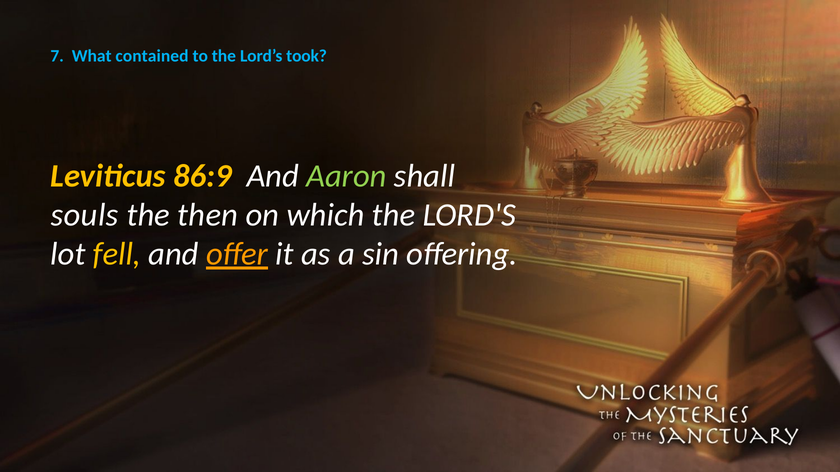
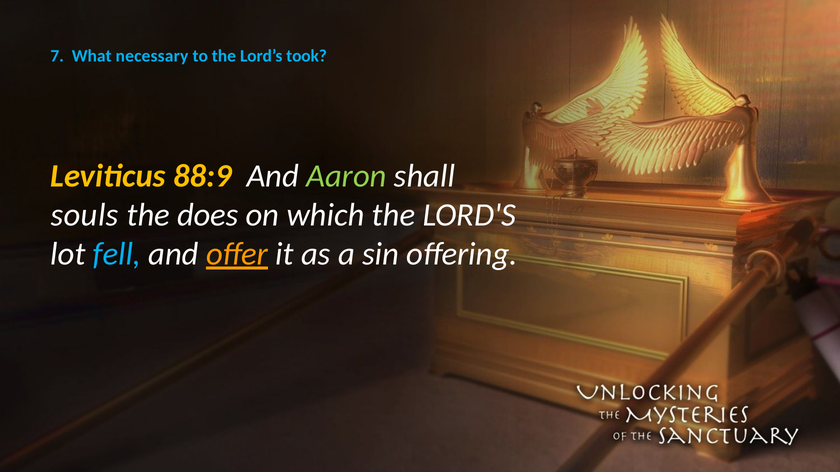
contained: contained -> necessary (152, 56)
86:9: 86:9 -> 88:9 (202, 176)
then: then -> does (208, 215)
fell colour: yellow -> light blue (117, 254)
